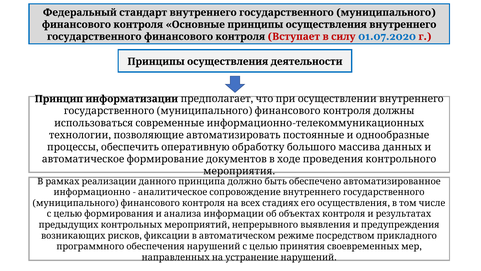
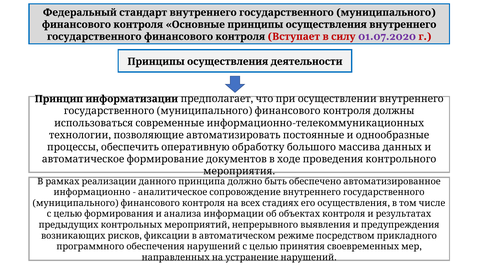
01.07.2020 colour: blue -> purple (387, 37)
